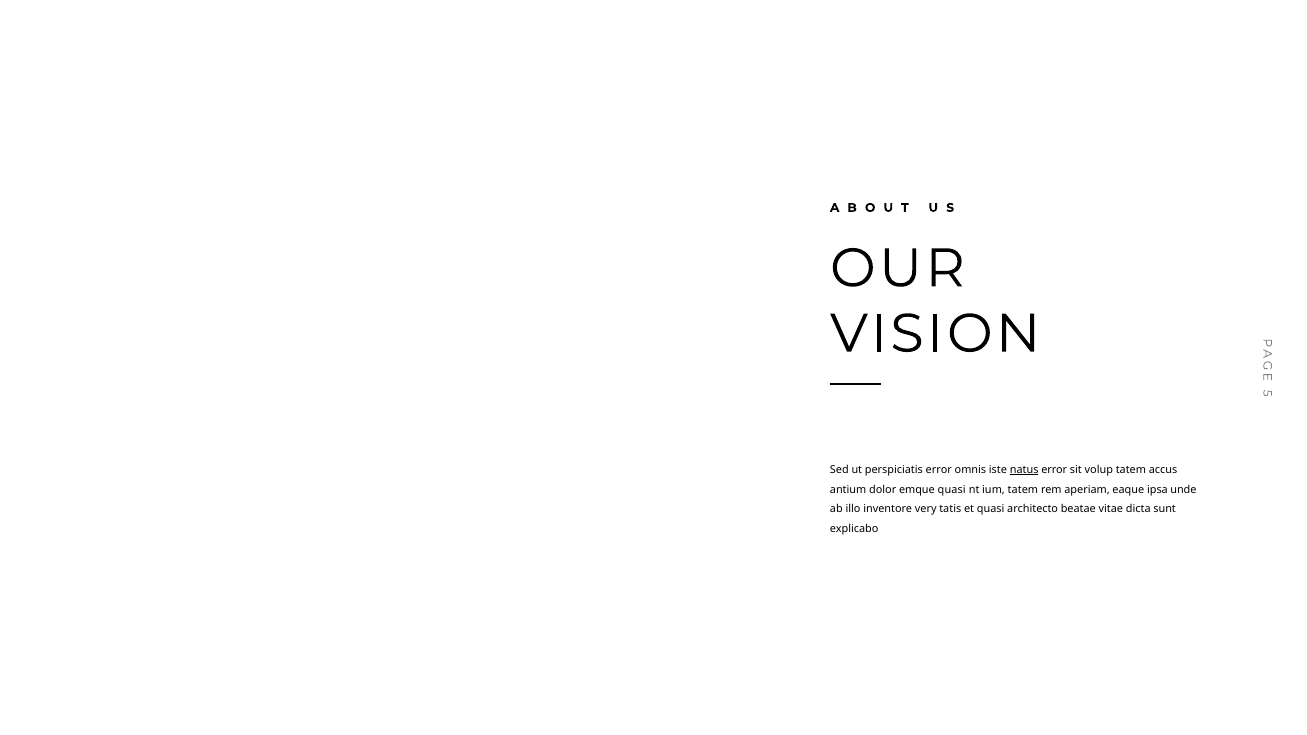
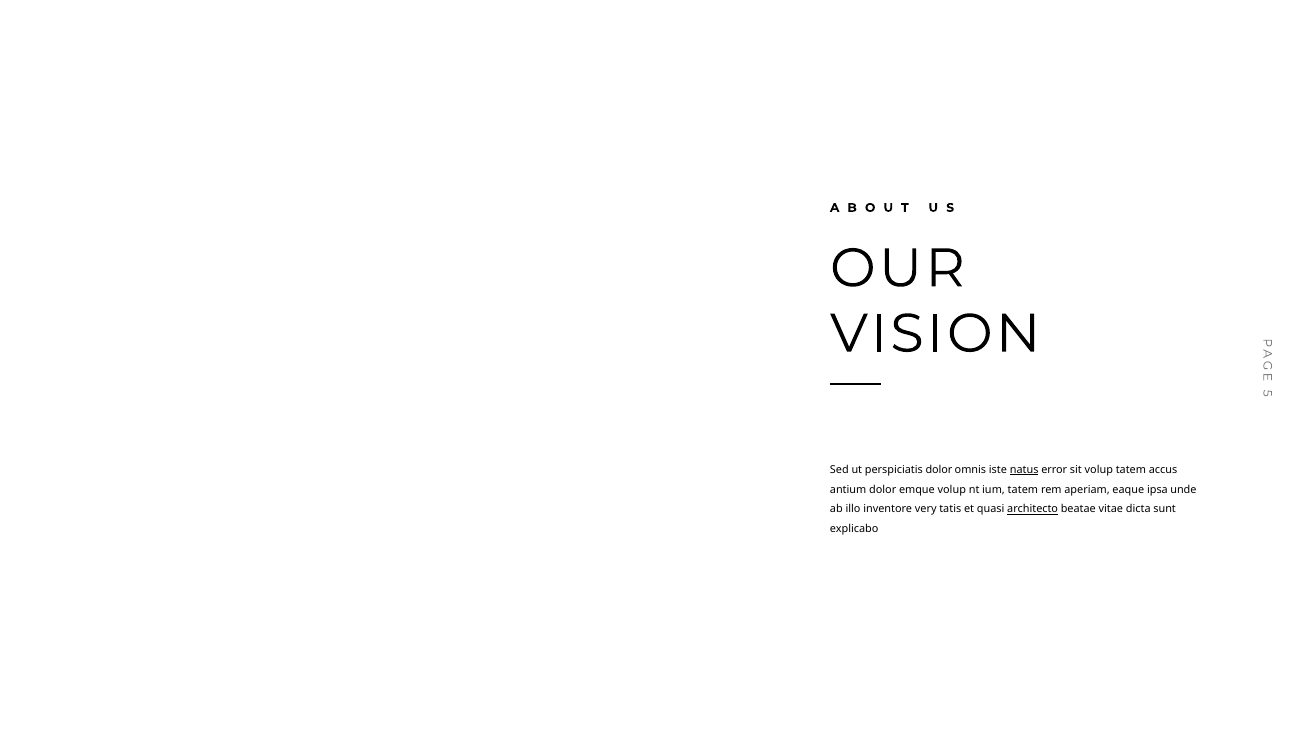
perspiciatis error: error -> dolor (939, 470)
emque quasi: quasi -> volup (952, 490)
architecto underline: none -> present (1033, 509)
